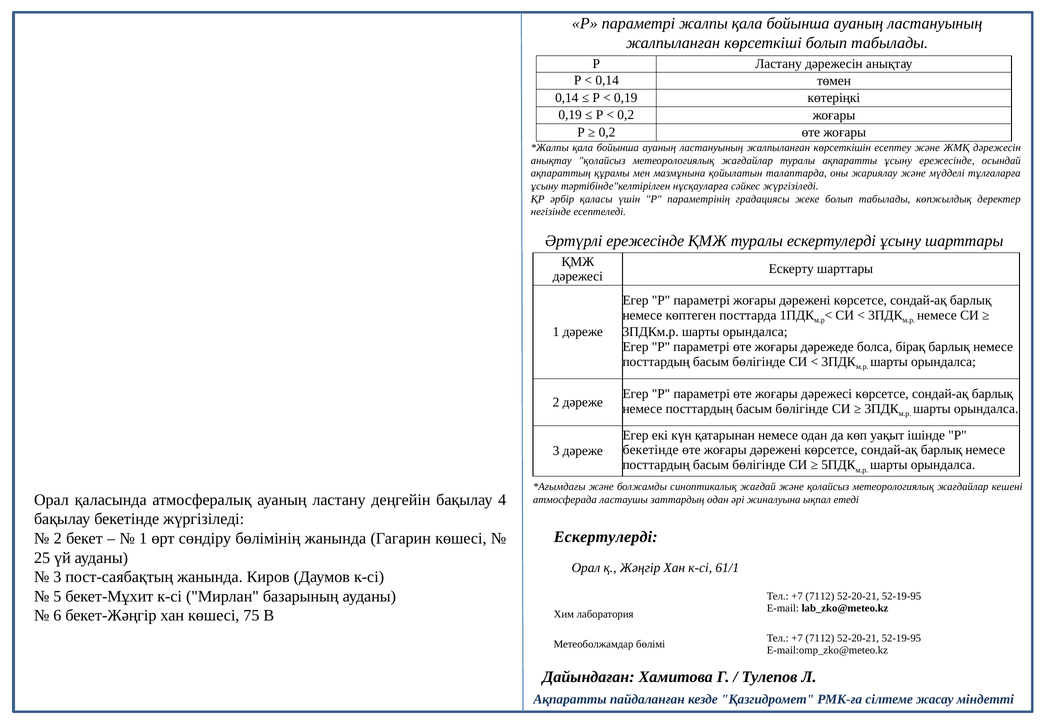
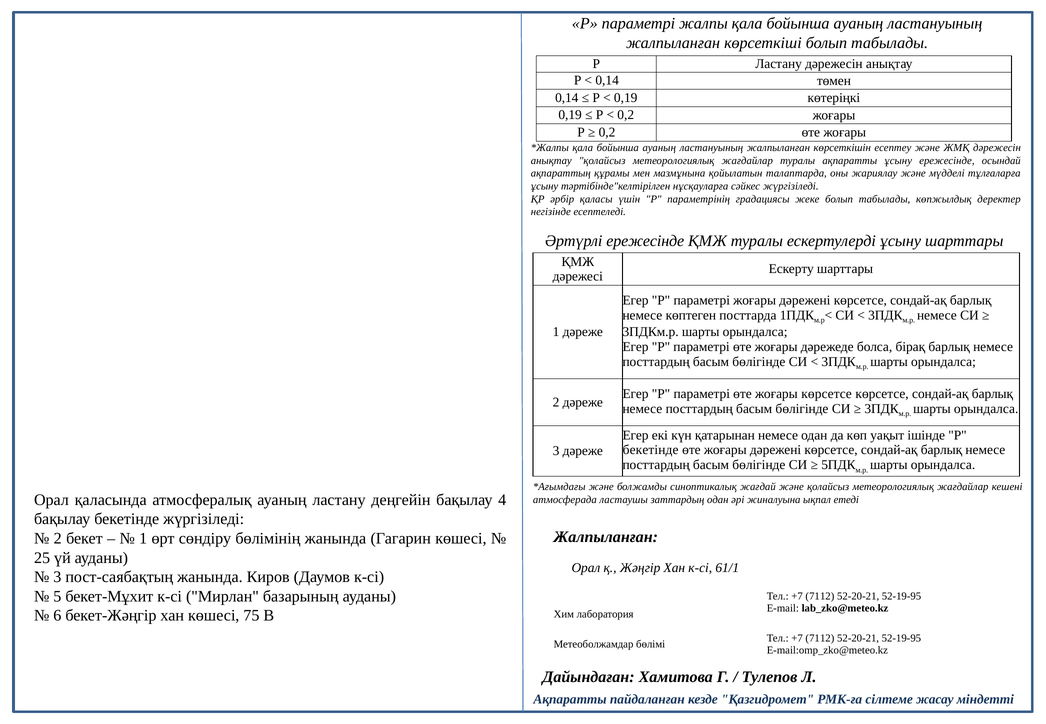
жоғары дәрежесі: дәрежесі -> көрсетсе (827, 394)
Ескертулерді: Ескертулерді -> Жалпыланған (606, 537)
